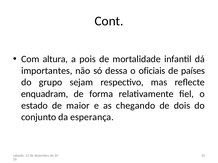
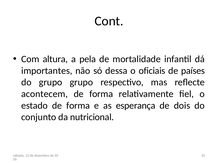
pois: pois -> pela (88, 59)
grupo sejam: sejam -> grupo (81, 83)
enquadram: enquadram -> acontecem (45, 94)
estado de maior: maior -> forma (78, 106)
chegando: chegando -> esperança (136, 106)
esperança: esperança -> nutricional (92, 117)
